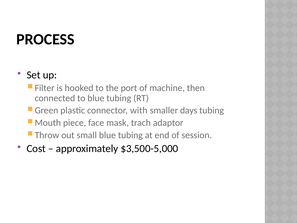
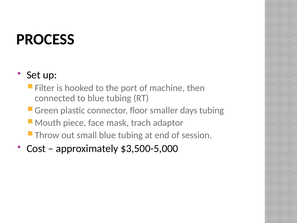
with: with -> floor (139, 110)
